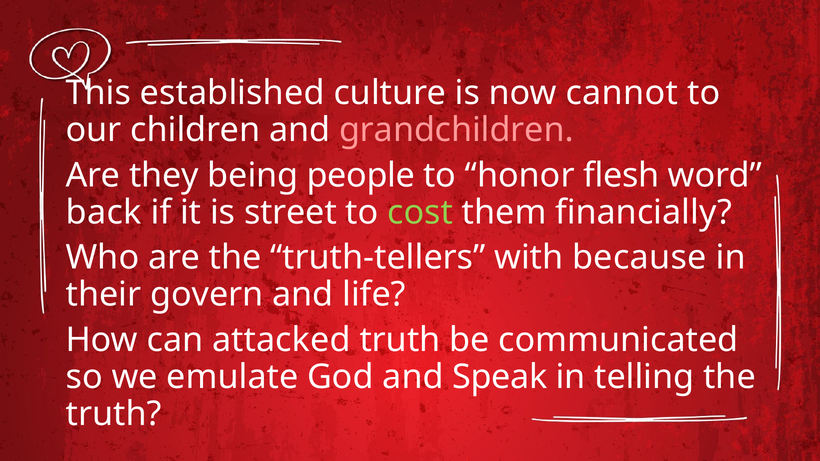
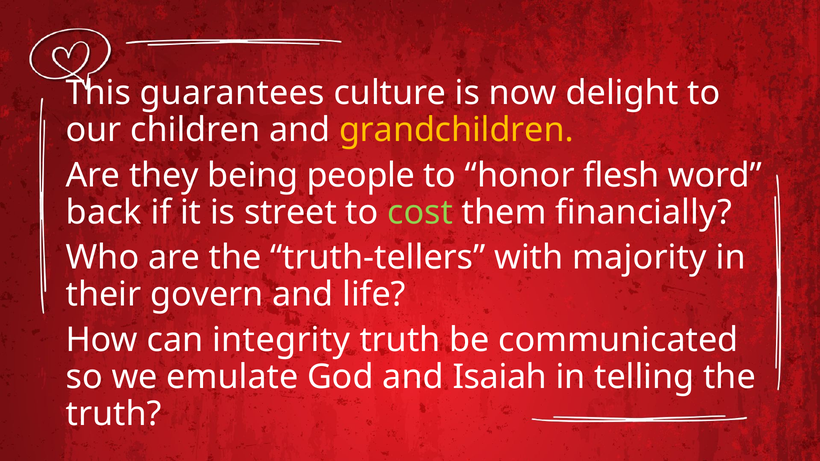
established: established -> guarantees (232, 93)
cannot: cannot -> delight (622, 93)
grandchildren colour: pink -> yellow (456, 130)
because: because -> majority (640, 258)
attacked: attacked -> integrity (281, 340)
Speak: Speak -> Isaiah (500, 377)
